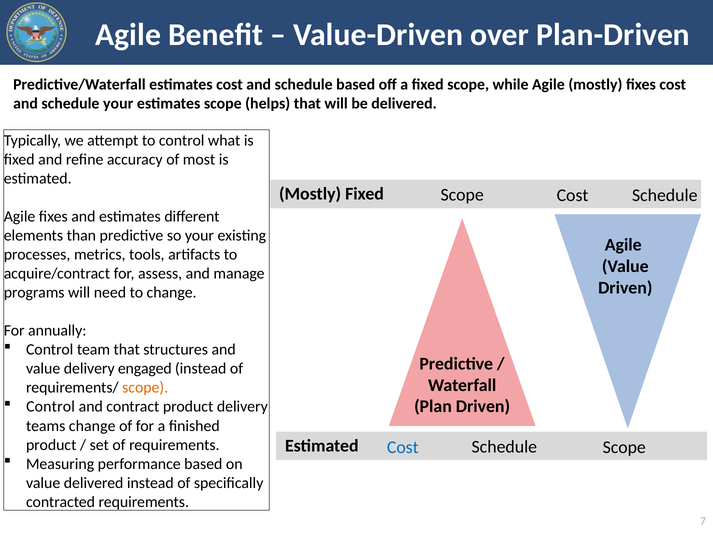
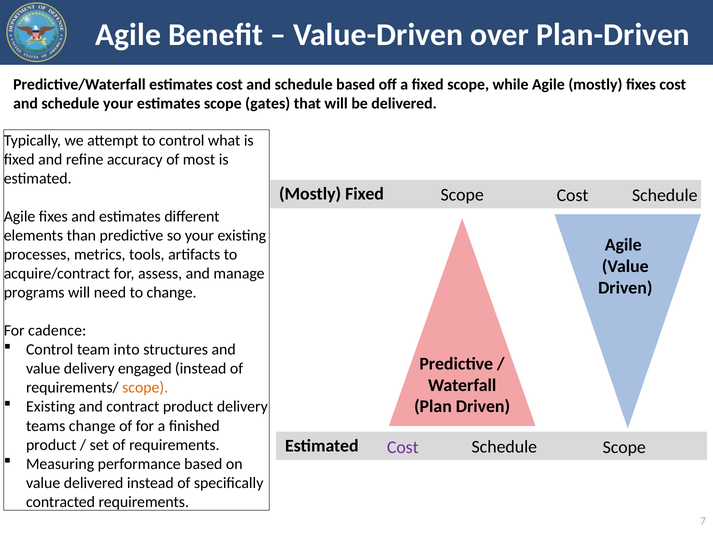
helps: helps -> gates (268, 103)
annually: annually -> cadence (57, 331)
team that: that -> into (127, 350)
Control: Control -> Existing (51, 407)
Cost colour: blue -> purple (403, 447)
